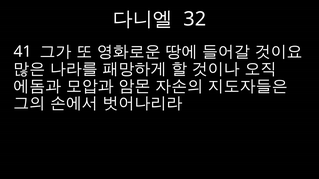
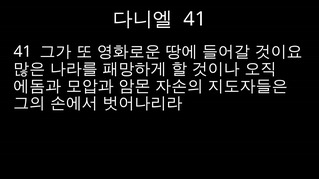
32: 32 -> 41 (195, 19)
